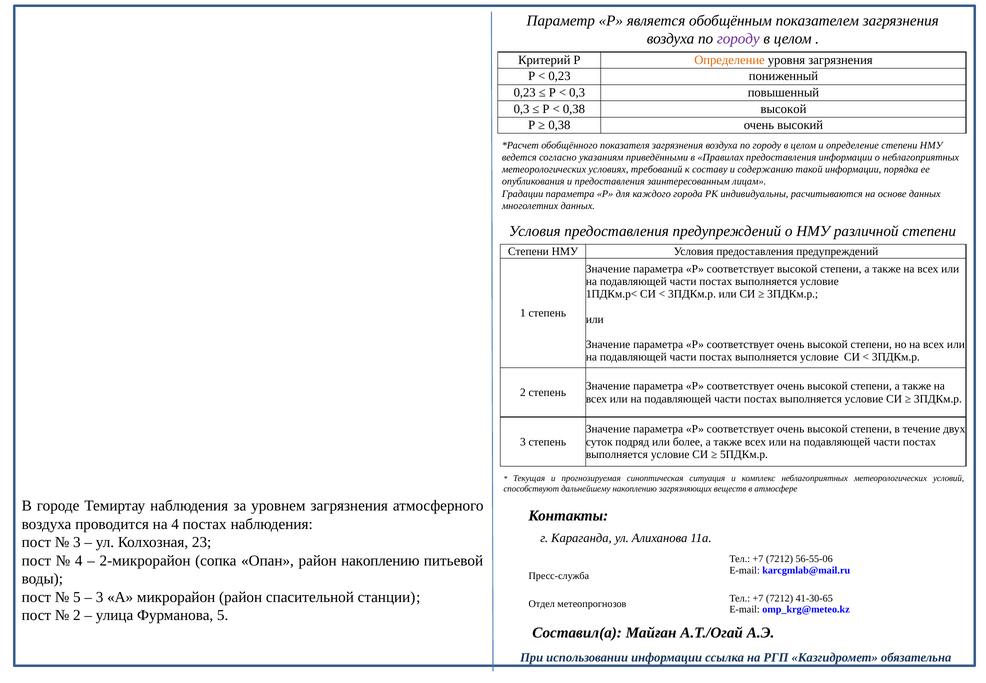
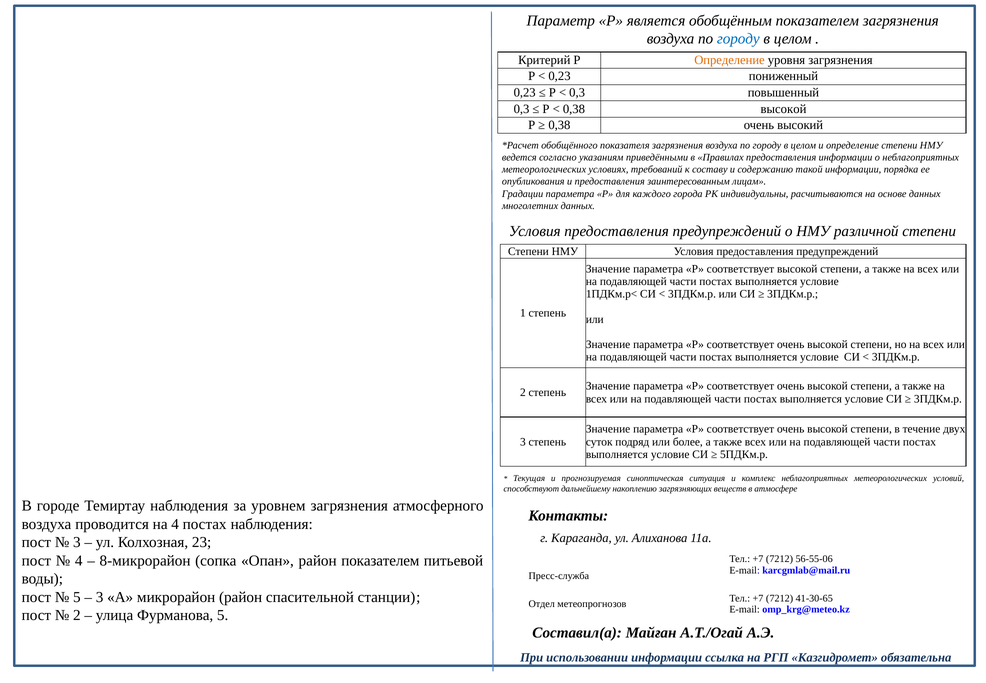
городу colour: purple -> blue (738, 39)
2-микрорайон: 2-микрорайон -> 8-микрорайон (145, 560)
район накоплению: накоплению -> показателем (380, 560)
